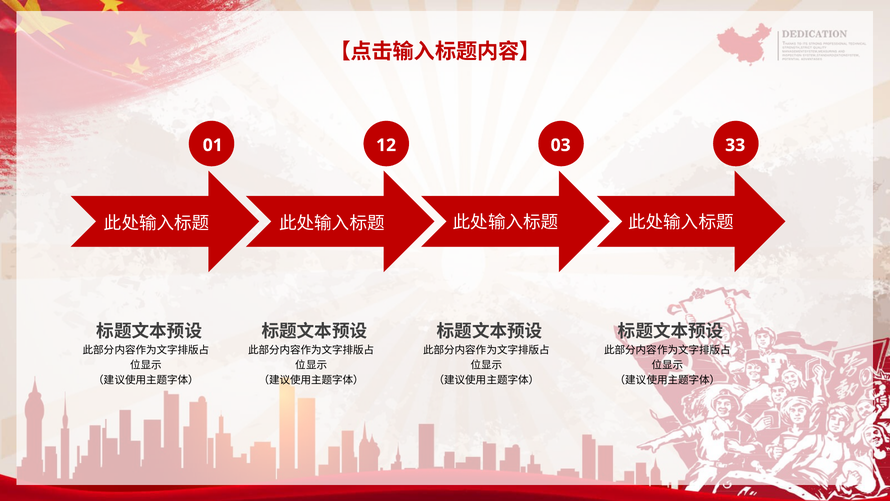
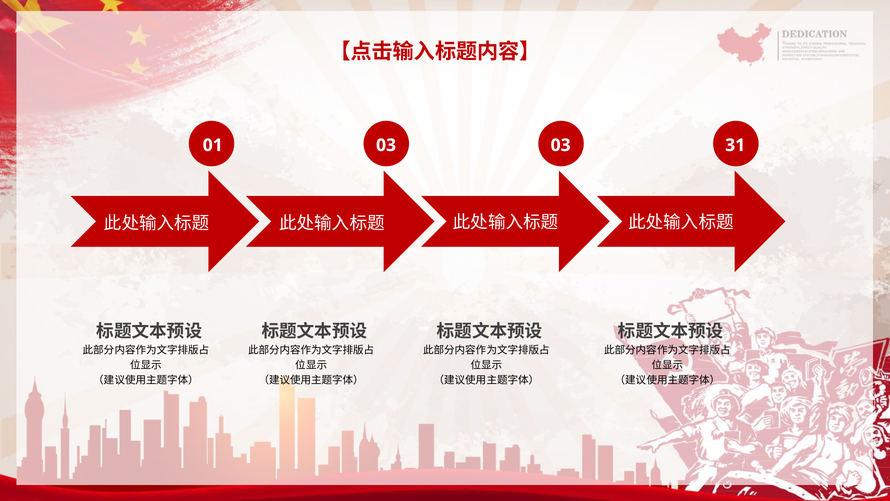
01 12: 12 -> 03 (386, 145)
33: 33 -> 31 (735, 145)
